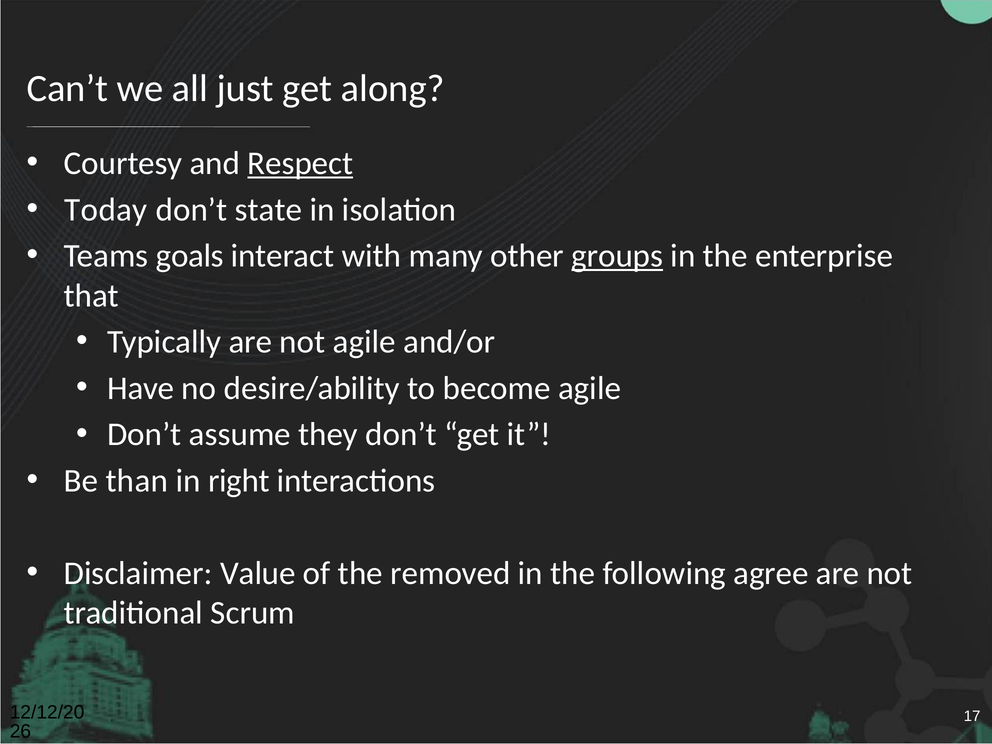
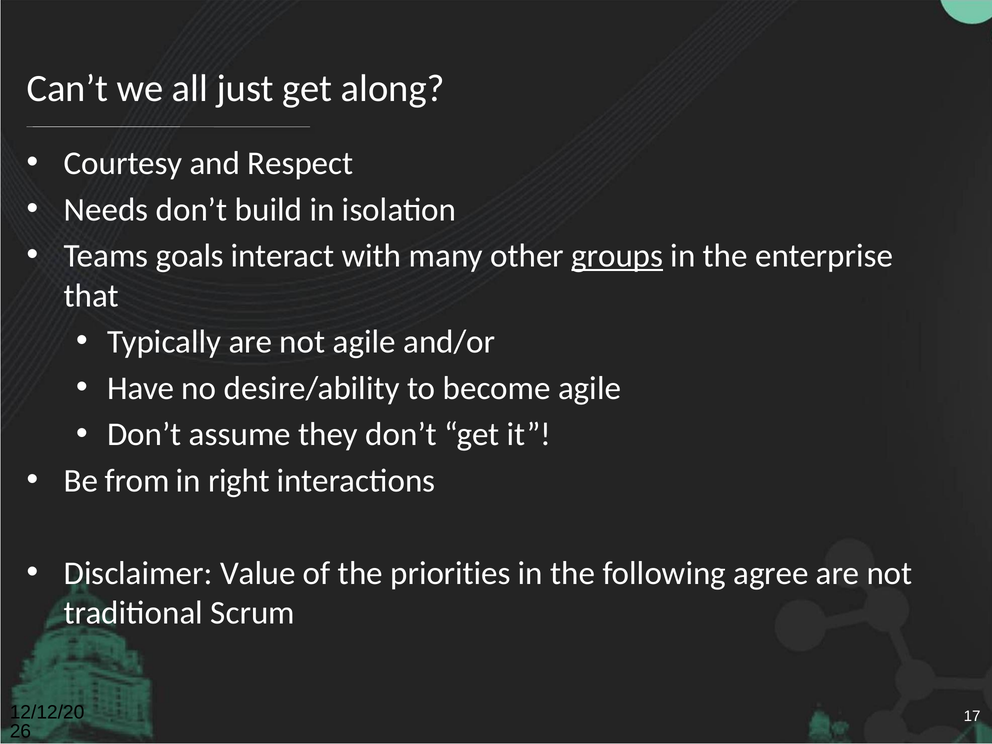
Respect underline: present -> none (300, 163)
Today: Today -> Needs (106, 210)
state: state -> build (268, 210)
than: than -> from (137, 481)
removed: removed -> priorities (450, 573)
